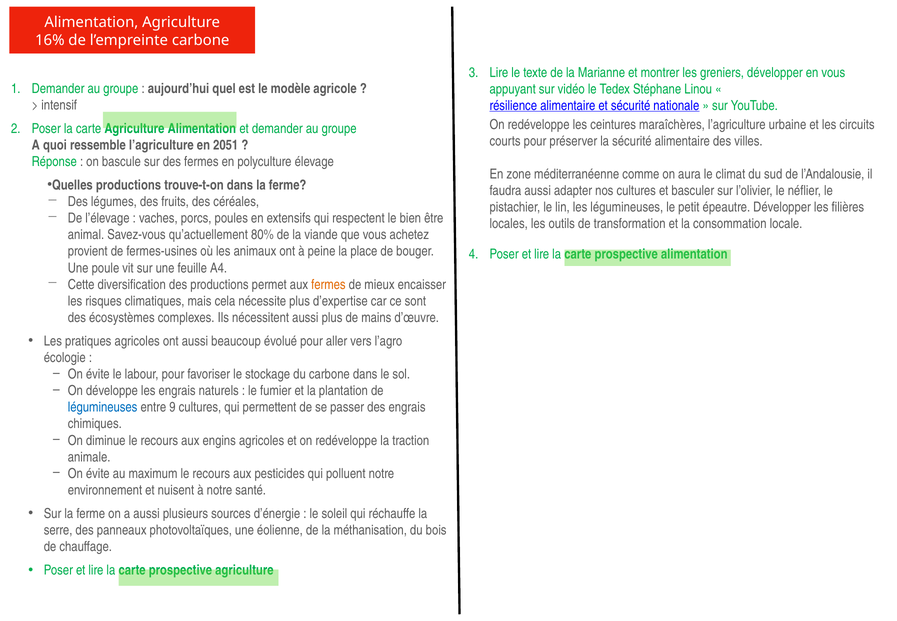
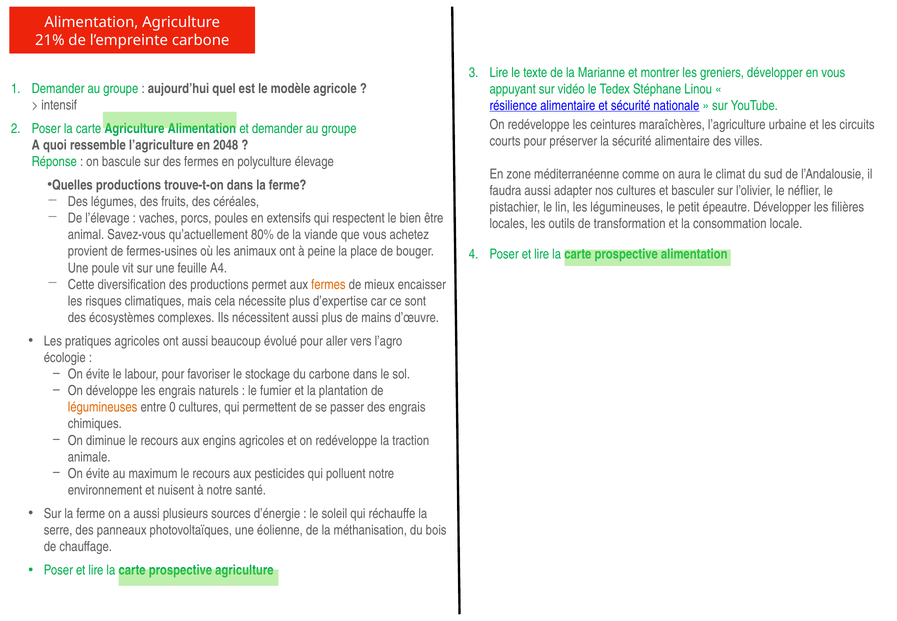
16%: 16% -> 21% (50, 40)
2051: 2051 -> 2048 (226, 145)
légumineuses colour: blue -> orange (103, 407)
9: 9 -> 0 (172, 407)
